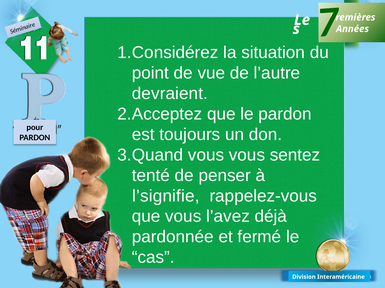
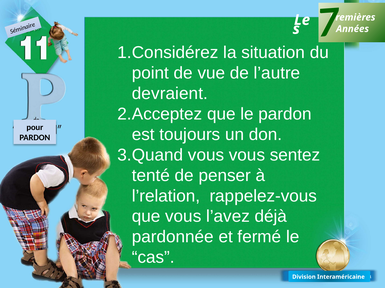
l’signifie: l’signifie -> l’relation (166, 196)
